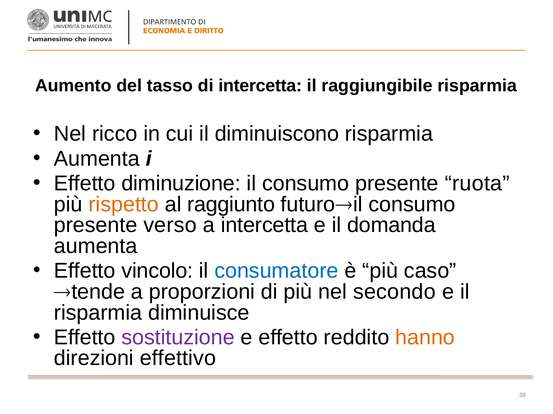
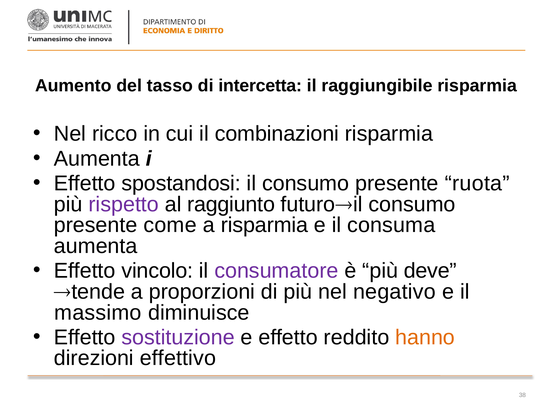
diminuiscono: diminuiscono -> combinazioni (277, 134)
diminuzione: diminuzione -> spostandosi (181, 184)
rispetto colour: orange -> purple (124, 205)
verso: verso -> come (170, 226)
a intercetta: intercetta -> risparmia (264, 226)
domanda: domanda -> consuma (391, 226)
consumatore colour: blue -> purple (276, 271)
caso: caso -> deve (430, 271)
secondo: secondo -> negativo (394, 292)
risparmia: risparmia -> massimo (98, 313)
